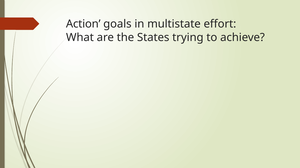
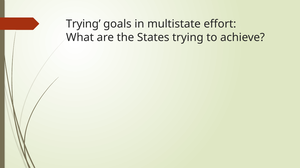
Action: Action -> Trying (83, 24)
